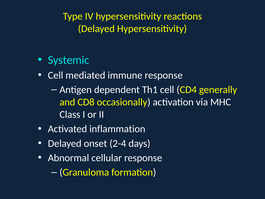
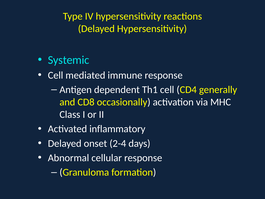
inflammation: inflammation -> inflammatory (117, 129)
